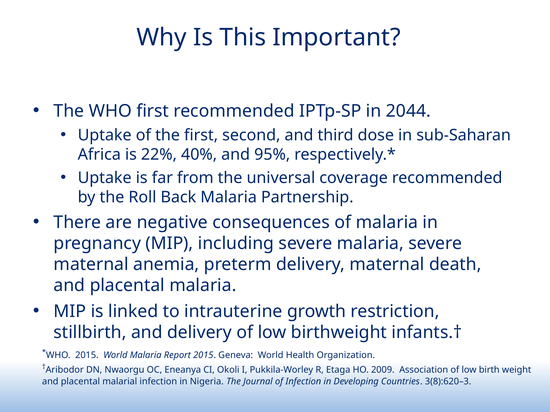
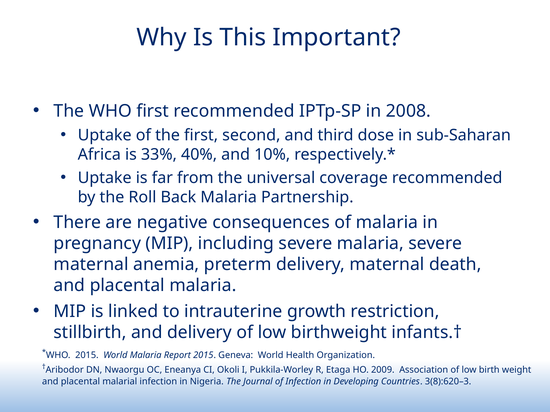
2044: 2044 -> 2008 (408, 111)
22%: 22% -> 33% (159, 155)
95%: 95% -> 10% (272, 155)
